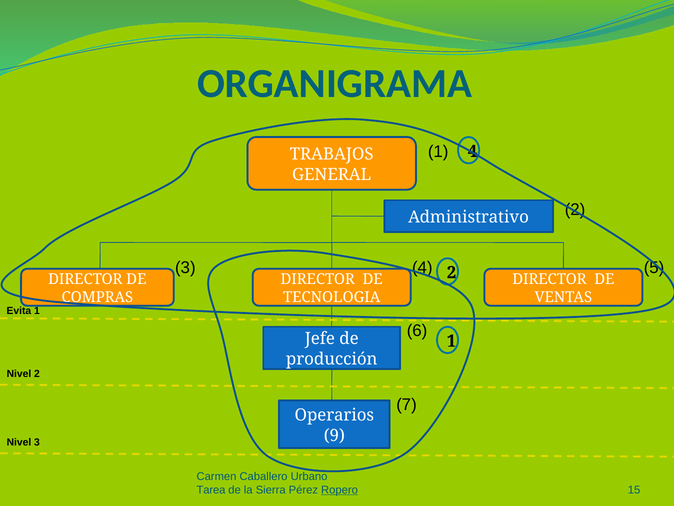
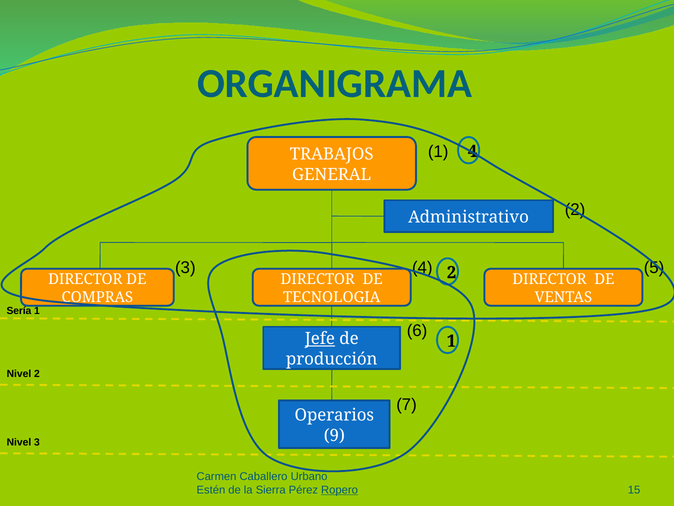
Evita: Evita -> Sería (19, 310)
Jefe underline: none -> present (320, 339)
Tarea: Tarea -> Estén (211, 489)
